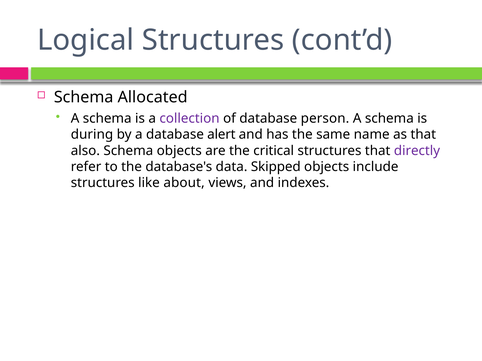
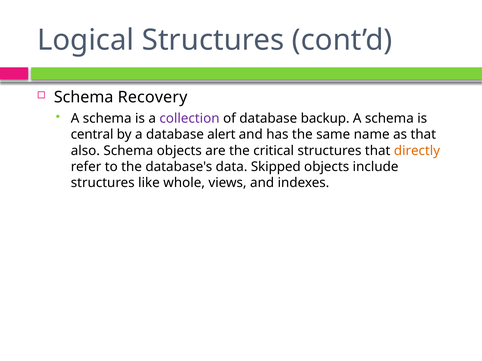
Allocated: Allocated -> Recovery (153, 97)
person: person -> backup (325, 119)
during: during -> central (92, 135)
directly colour: purple -> orange (417, 151)
about: about -> whole (184, 183)
